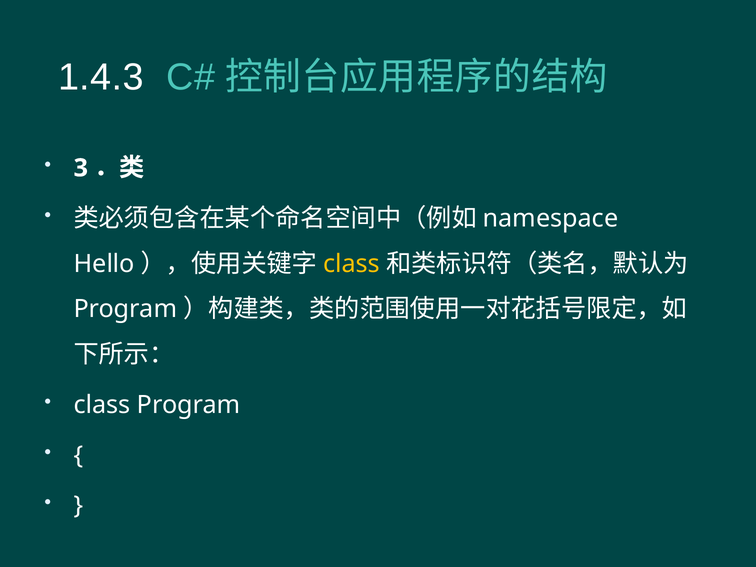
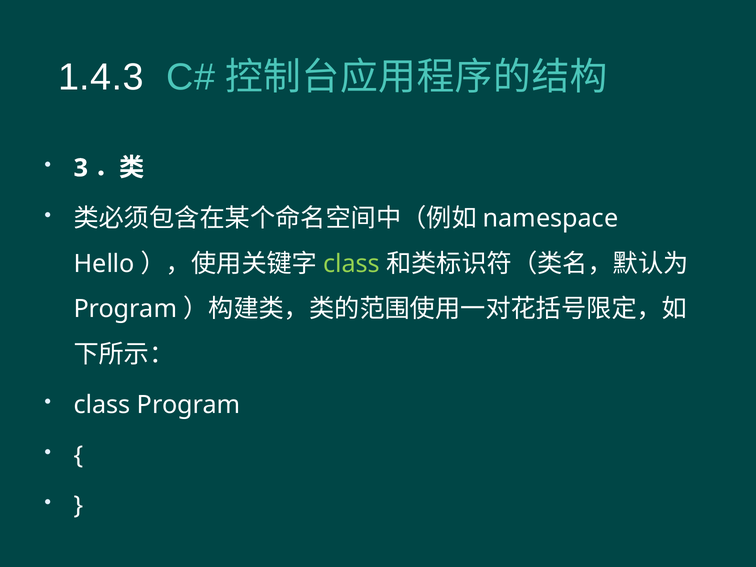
class colour: yellow -> light green (352, 264)
